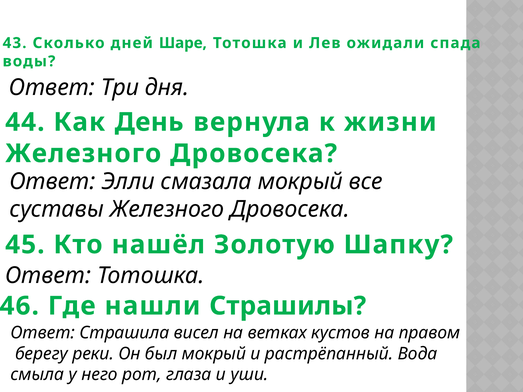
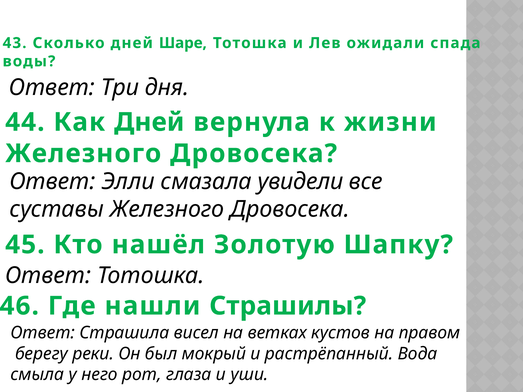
Как День: День -> Дней (149, 122)
смазала мокрый: мокрый -> увидели (300, 182)
